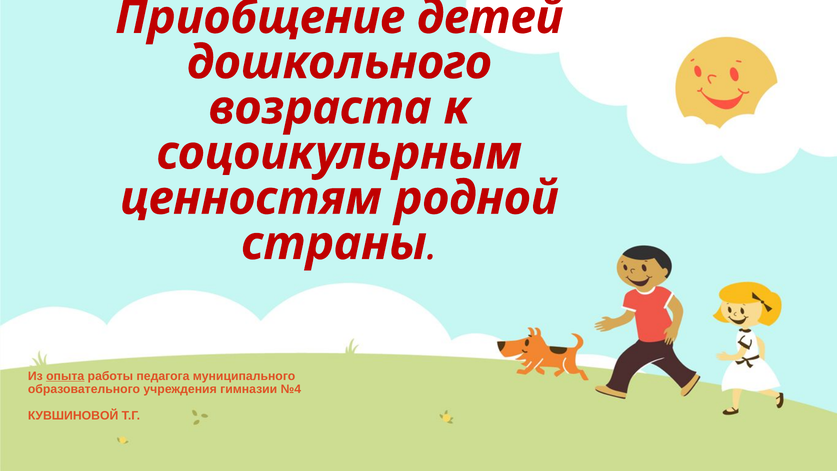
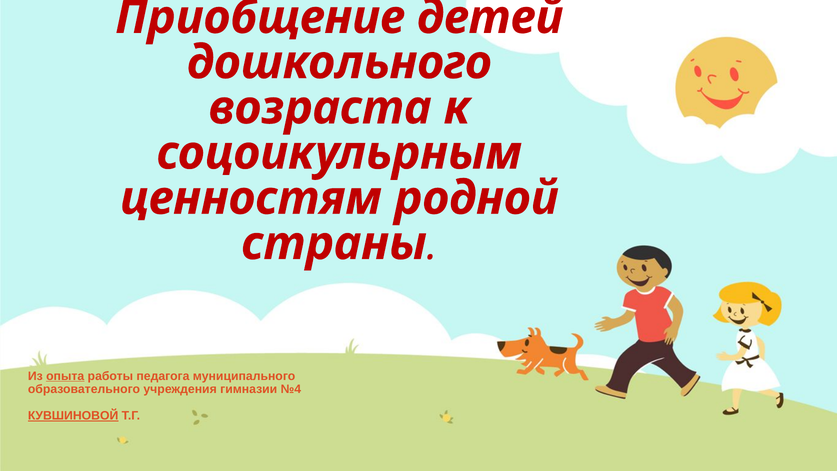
КУВШИНОВОЙ underline: none -> present (73, 416)
